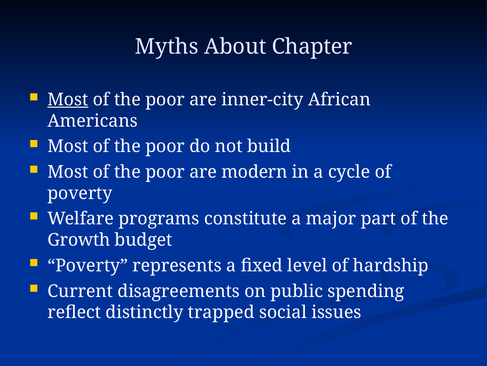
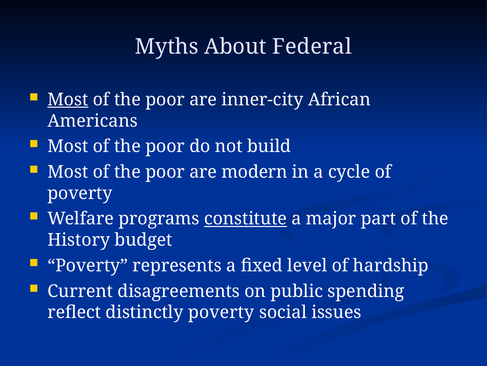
Chapter: Chapter -> Federal (312, 47)
constitute underline: none -> present (246, 218)
Growth: Growth -> History (79, 240)
distinctly trapped: trapped -> poverty (221, 312)
